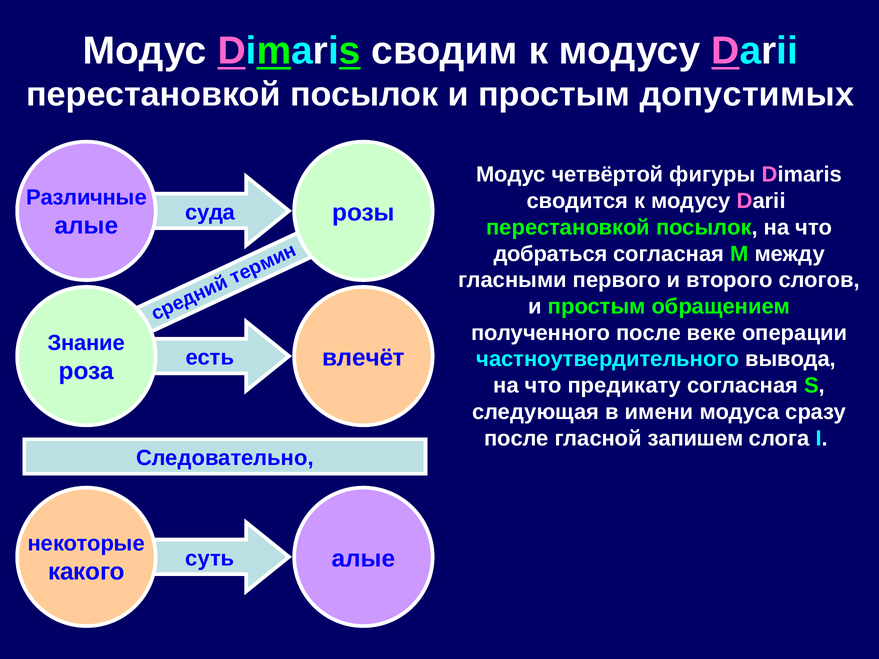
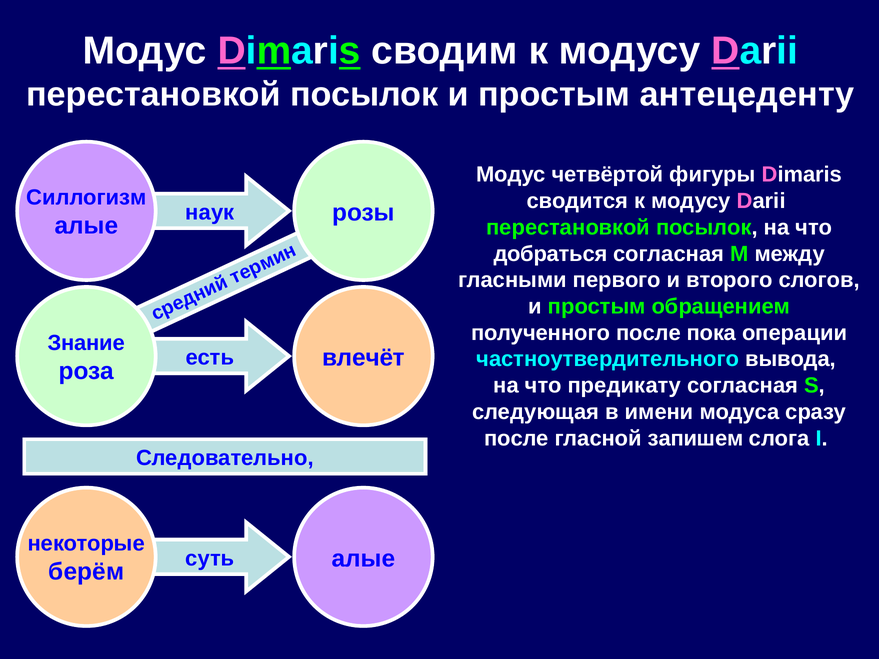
допустимых: допустимых -> антецеденту (747, 95)
Различные: Различные -> Силлогизм (86, 198)
суда: суда -> наук (210, 212)
веке: веке -> пока (712, 333)
какого: какого -> берём (86, 572)
